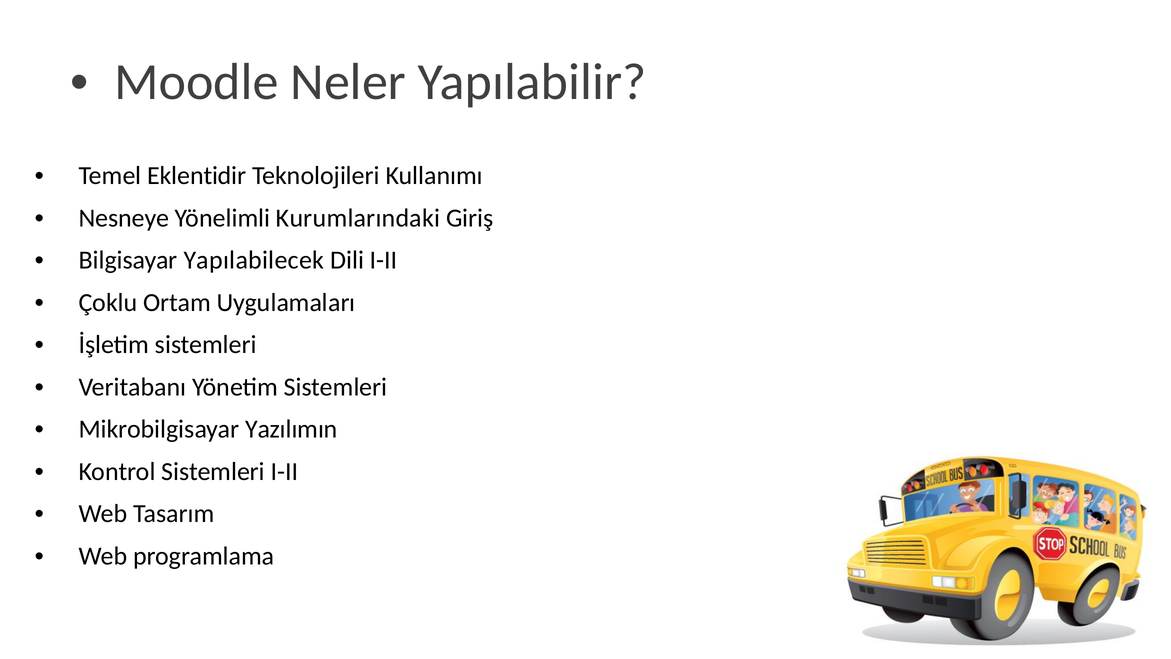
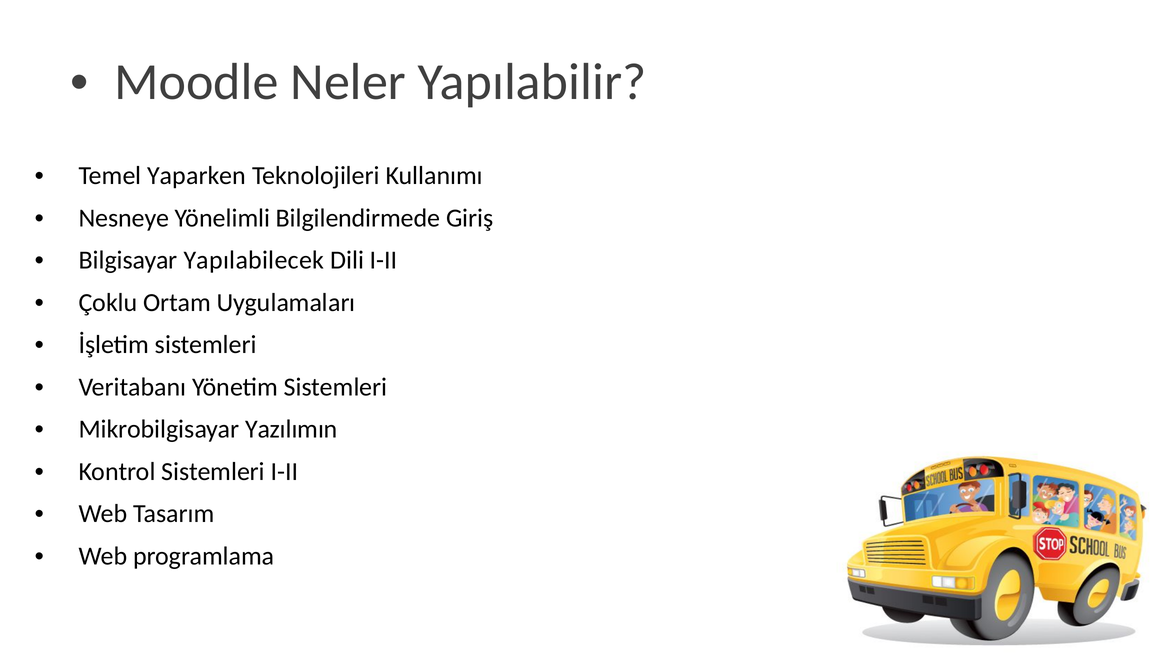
Eklentidir: Eklentidir -> Yaparken (197, 176)
Kurumlarındaki: Kurumlarındaki -> Bilgilendirmede (358, 218)
